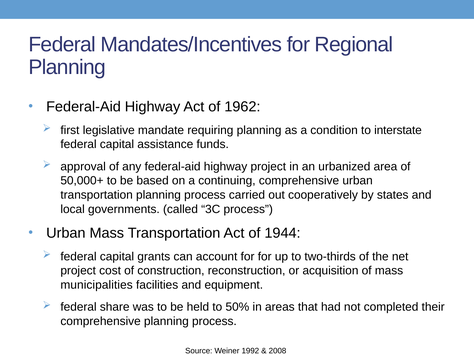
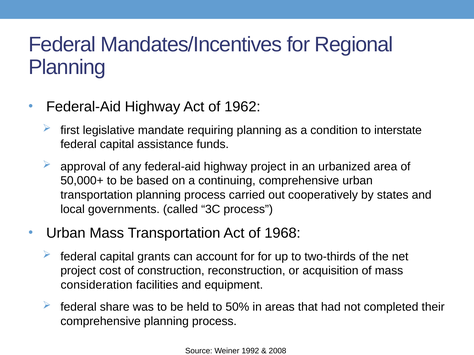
1944: 1944 -> 1968 (283, 233)
municipalities: municipalities -> consideration (97, 285)
